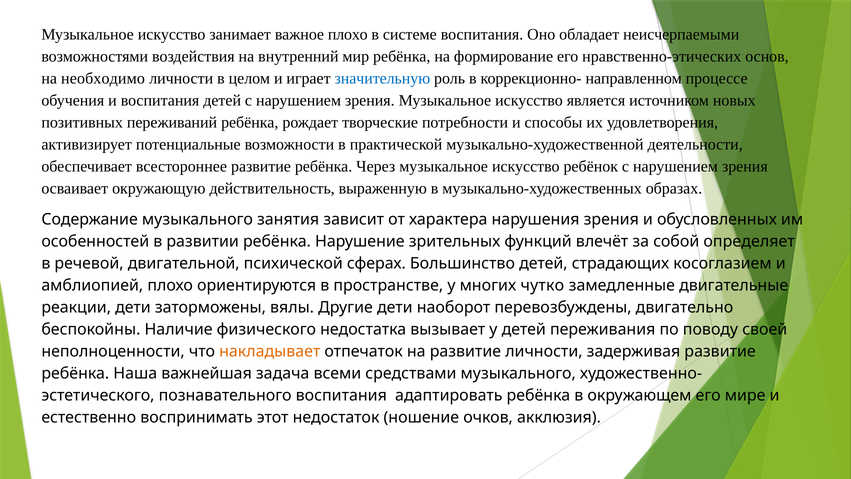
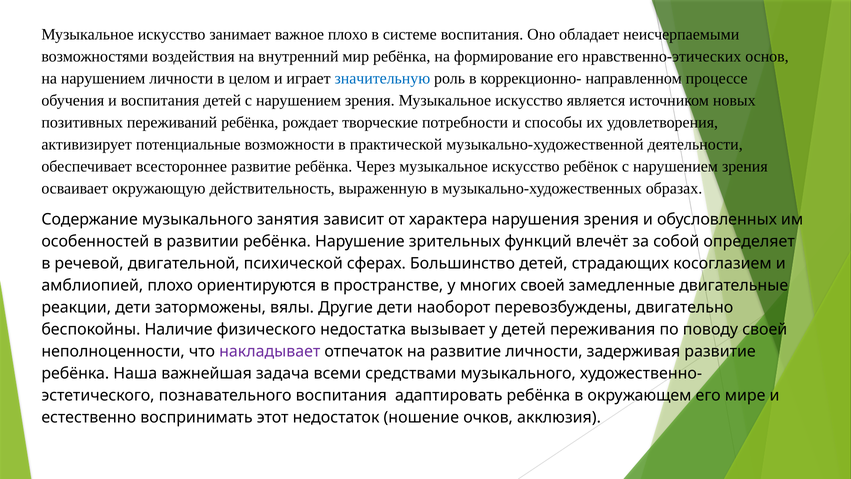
на необходимо: необходимо -> нарушением (103, 78)
многих чутко: чутко -> своей (543, 285)
накладывает colour: orange -> purple (270, 351)
